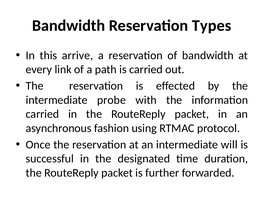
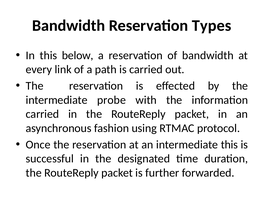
arrive: arrive -> below (78, 55)
intermediate will: will -> this (229, 145)
